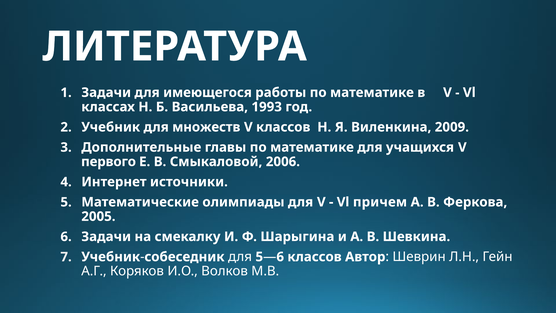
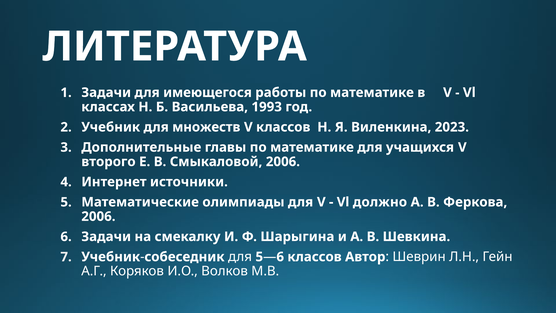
2009: 2009 -> 2023 (452, 127)
первого: первого -> второго (108, 162)
причем: причем -> должно (380, 202)
2005: 2005 -> 2006 (98, 216)
